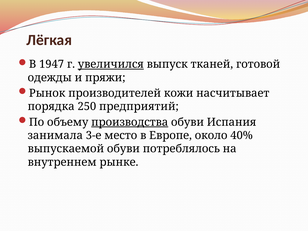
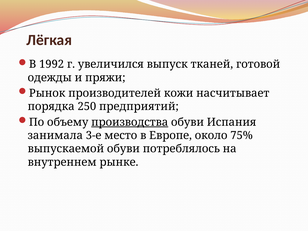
1947: 1947 -> 1992 (52, 64)
увеличился underline: present -> none (111, 64)
40%: 40% -> 75% (242, 135)
